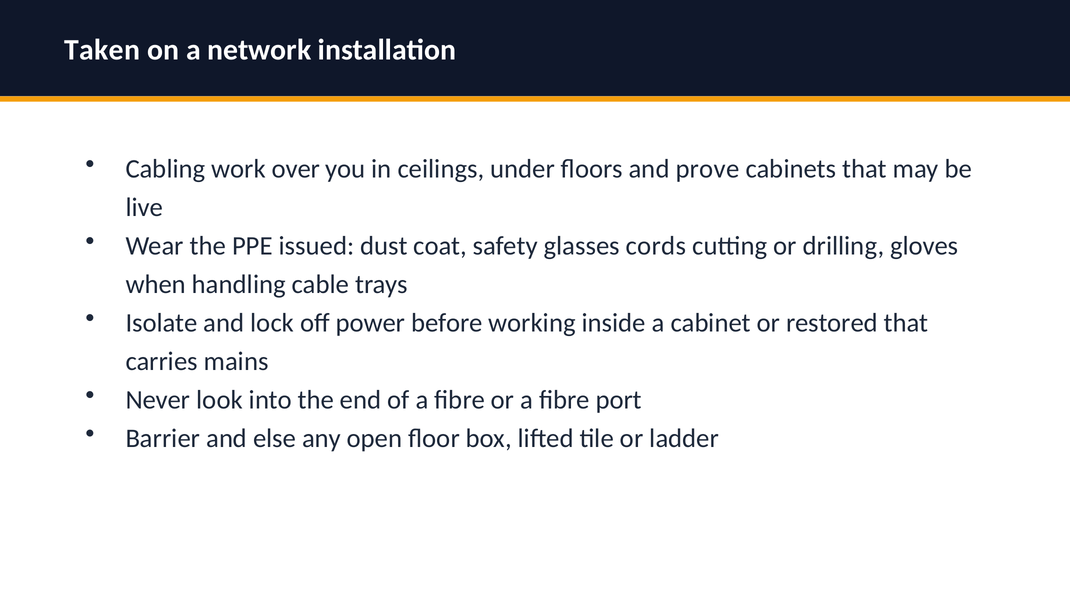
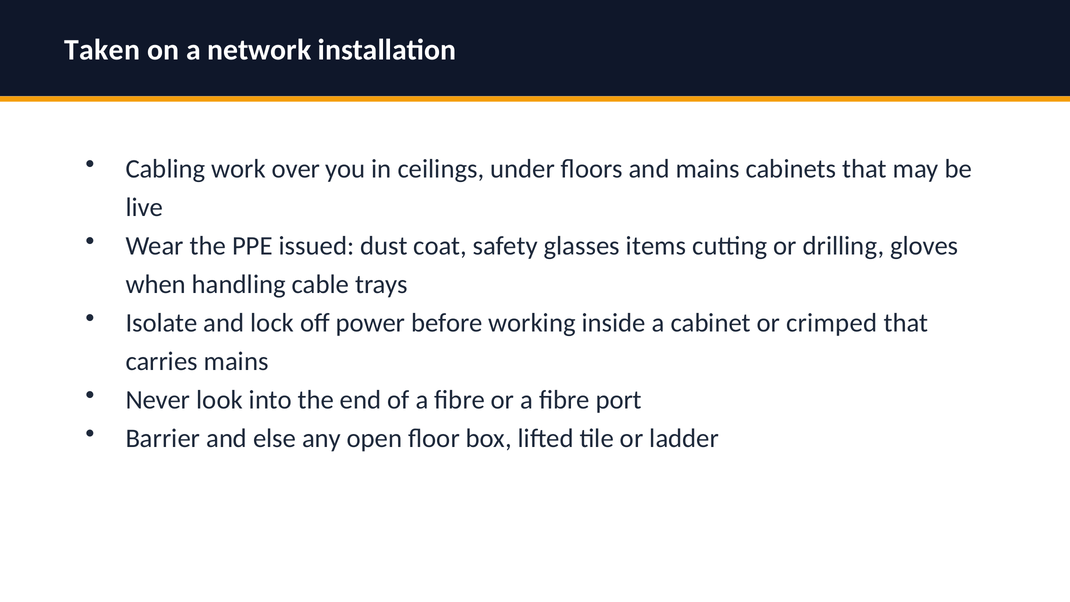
and prove: prove -> mains (708, 169)
cords: cords -> items (656, 246)
restored: restored -> crimped (832, 323)
